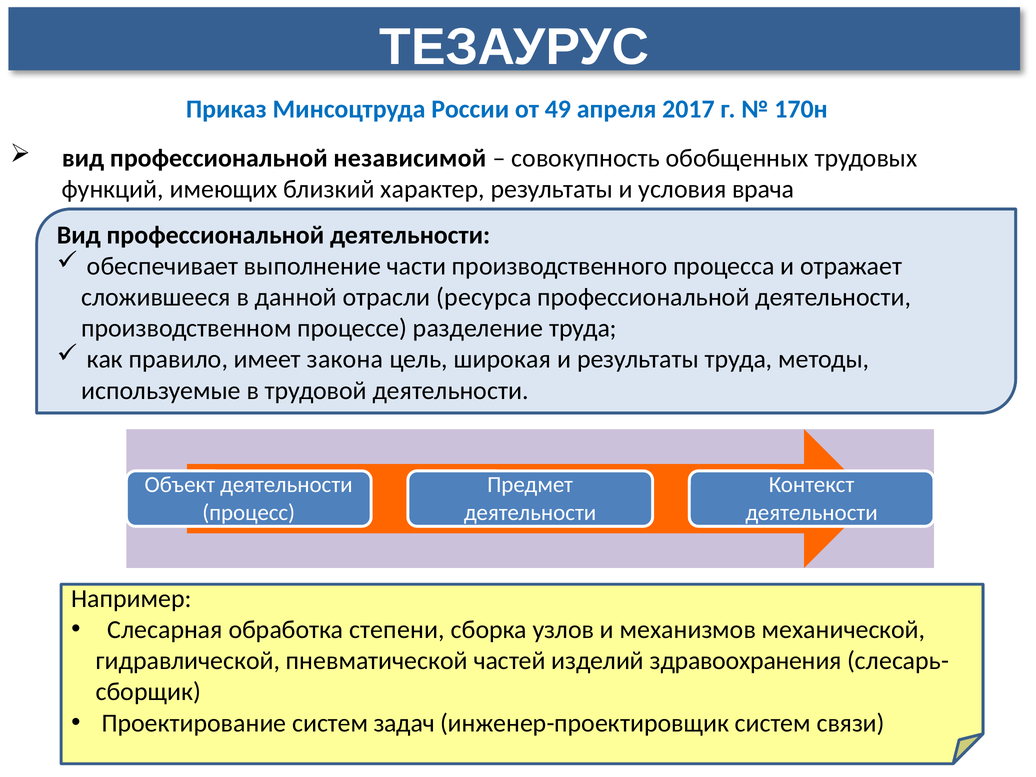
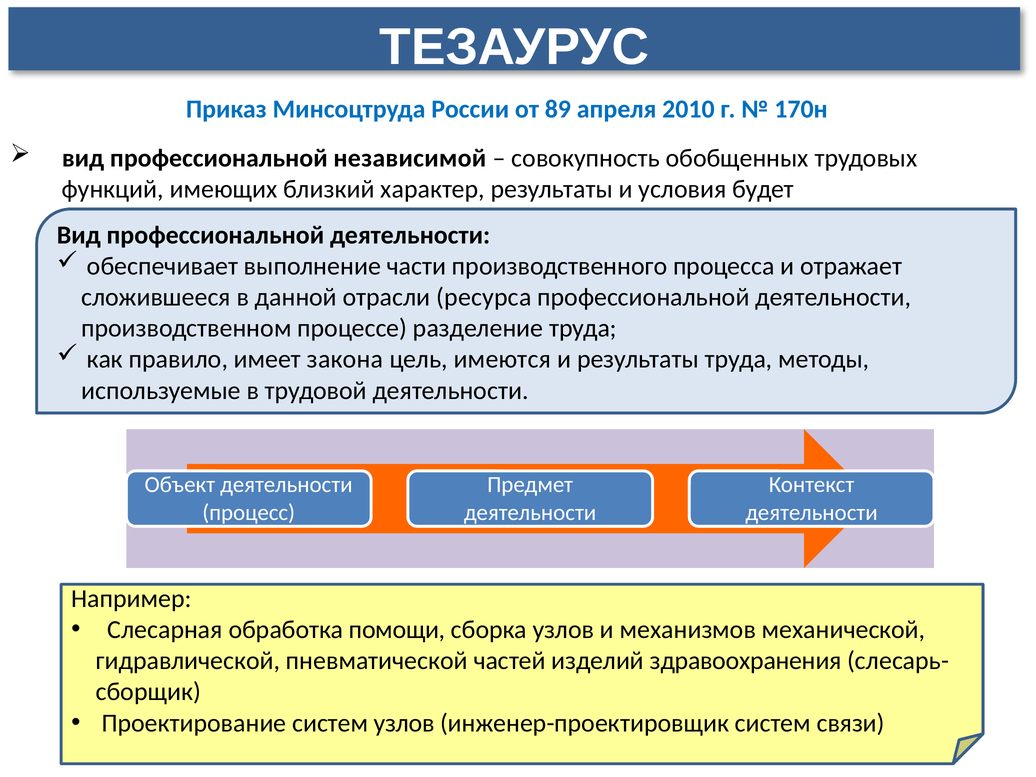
49: 49 -> 89 (558, 109)
2017: 2017 -> 2010 (688, 109)
врача: врача -> будет (763, 189)
широкая: широкая -> имеются (502, 359)
степени: степени -> помощи (397, 630)
систем задач: задач -> узлов (404, 723)
